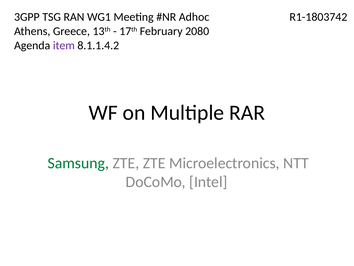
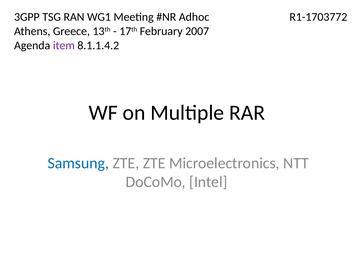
R1-1803742: R1-1803742 -> R1-1703772 (318, 17)
2080: 2080 -> 2007 (197, 31)
Samsung colour: green -> blue (78, 163)
